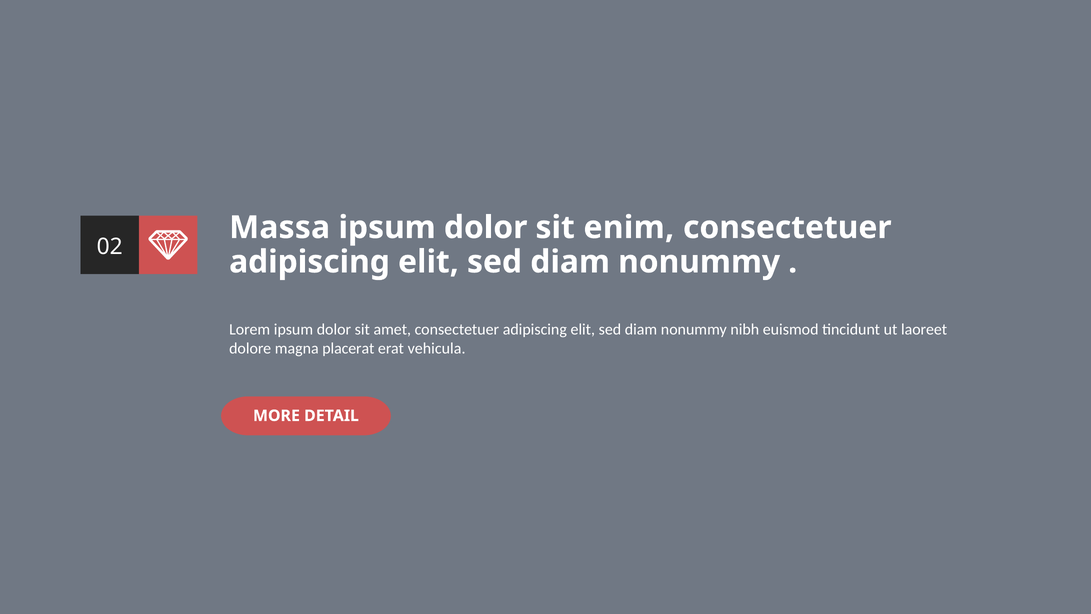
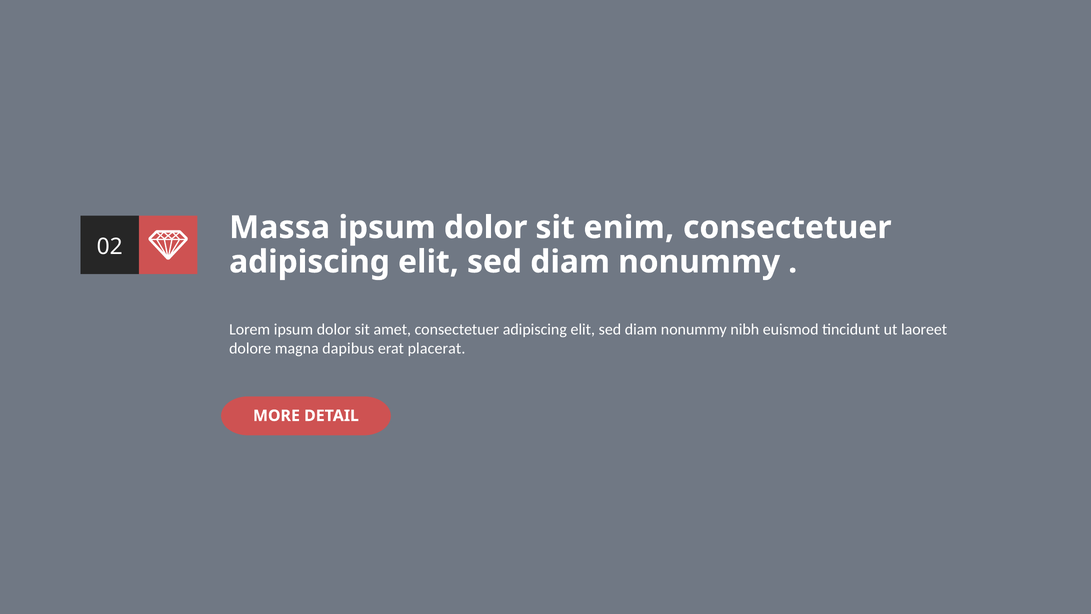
placerat: placerat -> dapibus (348, 348)
vehicula: vehicula -> placerat (437, 348)
